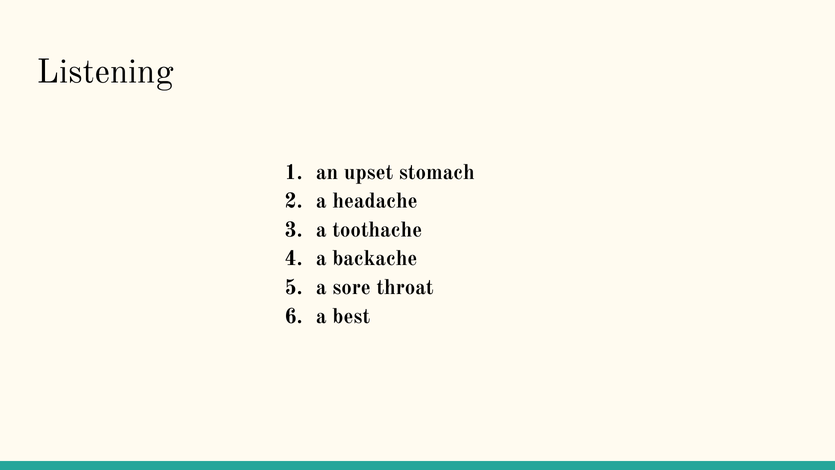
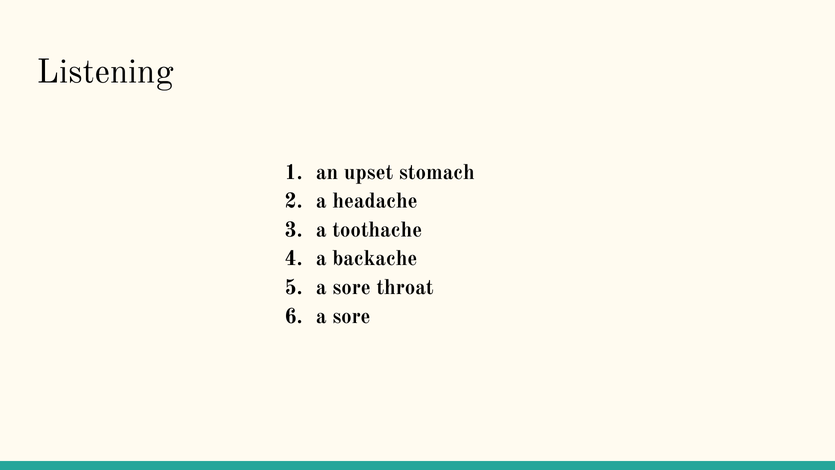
best: best -> sore (351, 316)
